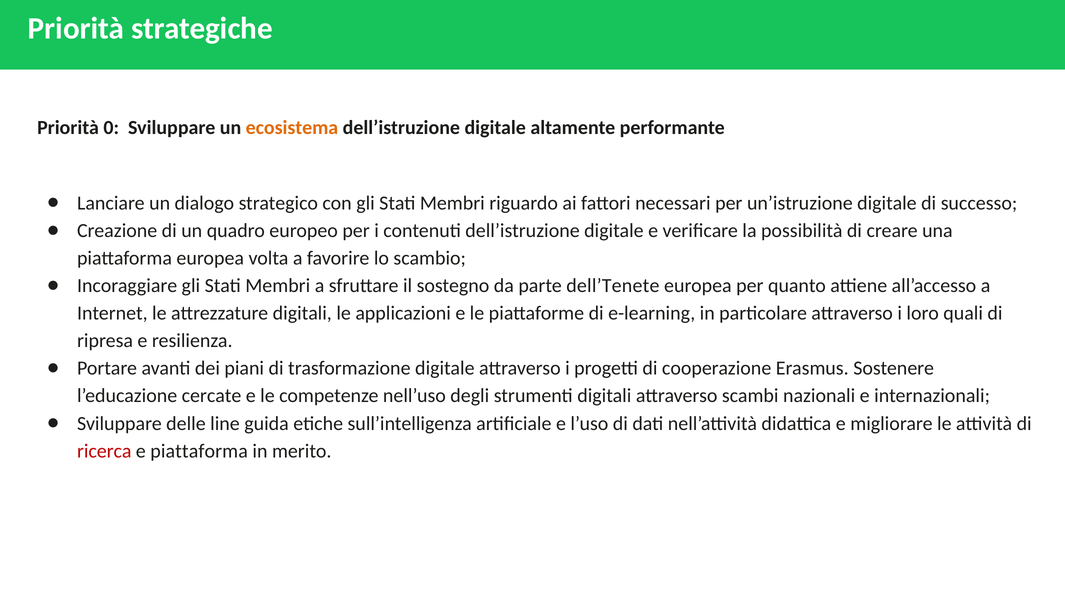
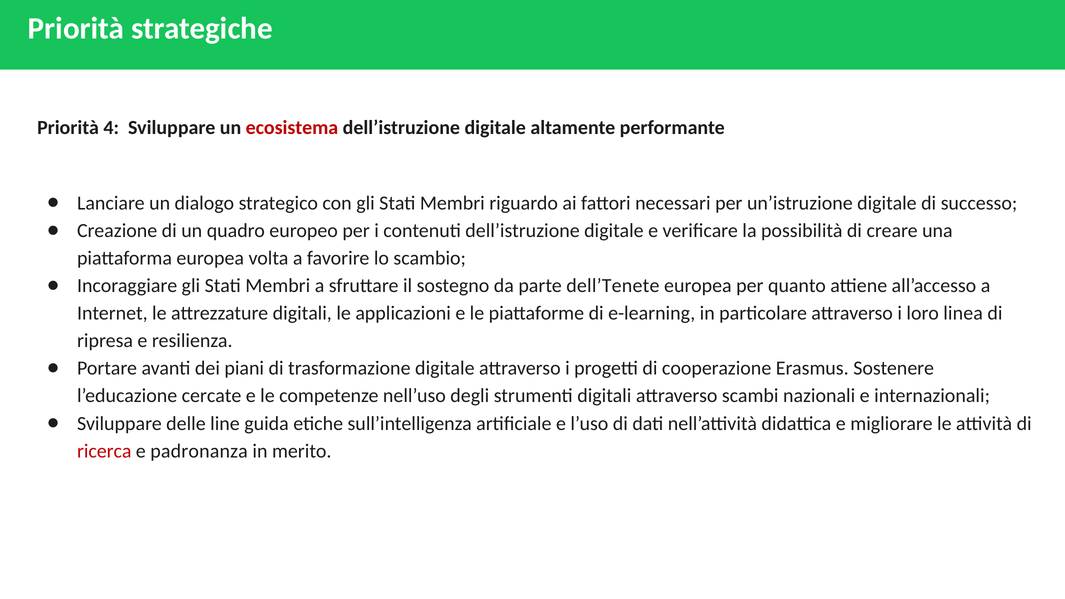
0: 0 -> 4 (111, 128)
ecosistema colour: orange -> red (292, 128)
quali: quali -> linea (963, 313)
e piattaforma: piattaforma -> padronanza (199, 451)
